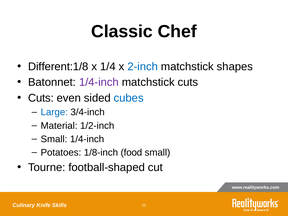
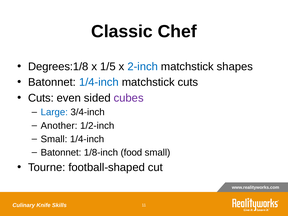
Different:1/8: Different:1/8 -> Degrees:1/8 (58, 67)
1/4: 1/4 -> 1/5 (108, 67)
1/4-inch colour: purple -> blue (99, 82)
cubes colour: blue -> purple (129, 98)
Material: Material -> Another (59, 126)
Potatoes: Potatoes -> Batonnet (61, 153)
